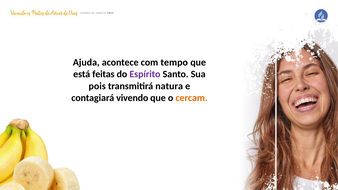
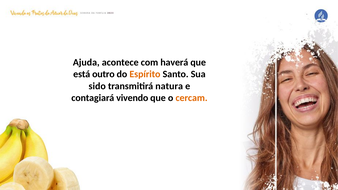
tempo: tempo -> haverá (174, 62)
feitas: feitas -> outro (103, 74)
Espírito colour: purple -> orange (145, 74)
pois: pois -> sido (97, 86)
